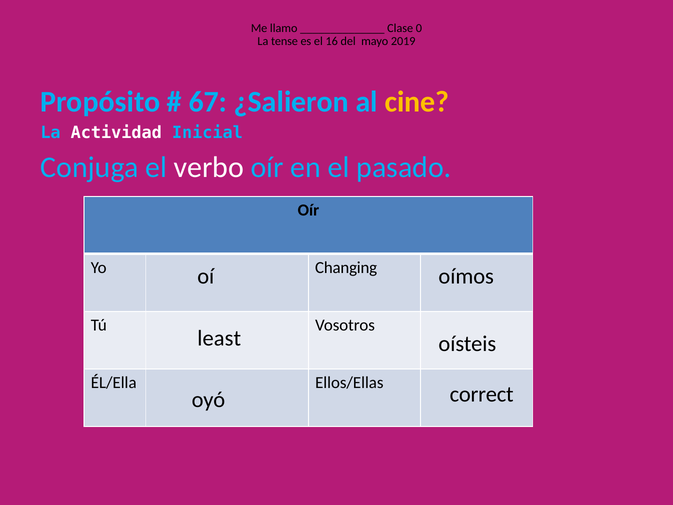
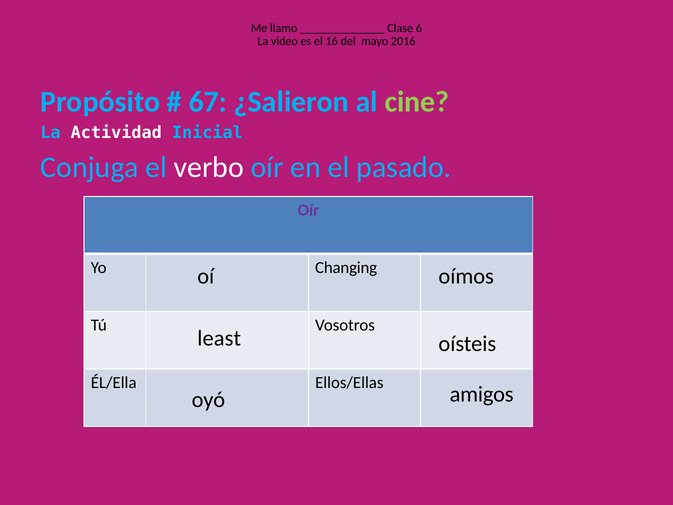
0: 0 -> 6 (419, 28)
tense: tense -> video (284, 41)
2019: 2019 -> 2016 (403, 41)
cine colour: yellow -> light green (417, 102)
Oír colour: black -> purple (308, 210)
correct: correct -> amigos (482, 394)
